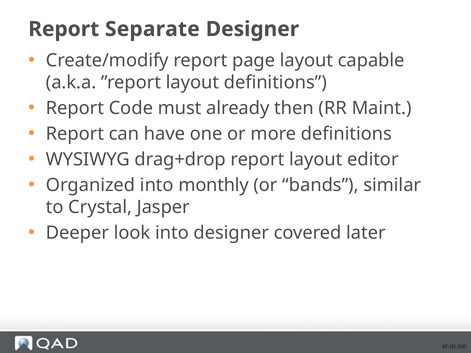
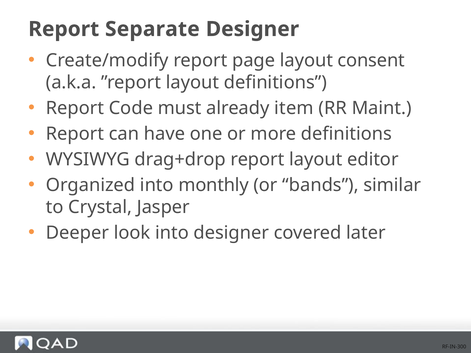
capable: capable -> consent (371, 61)
then: then -> item (294, 108)
